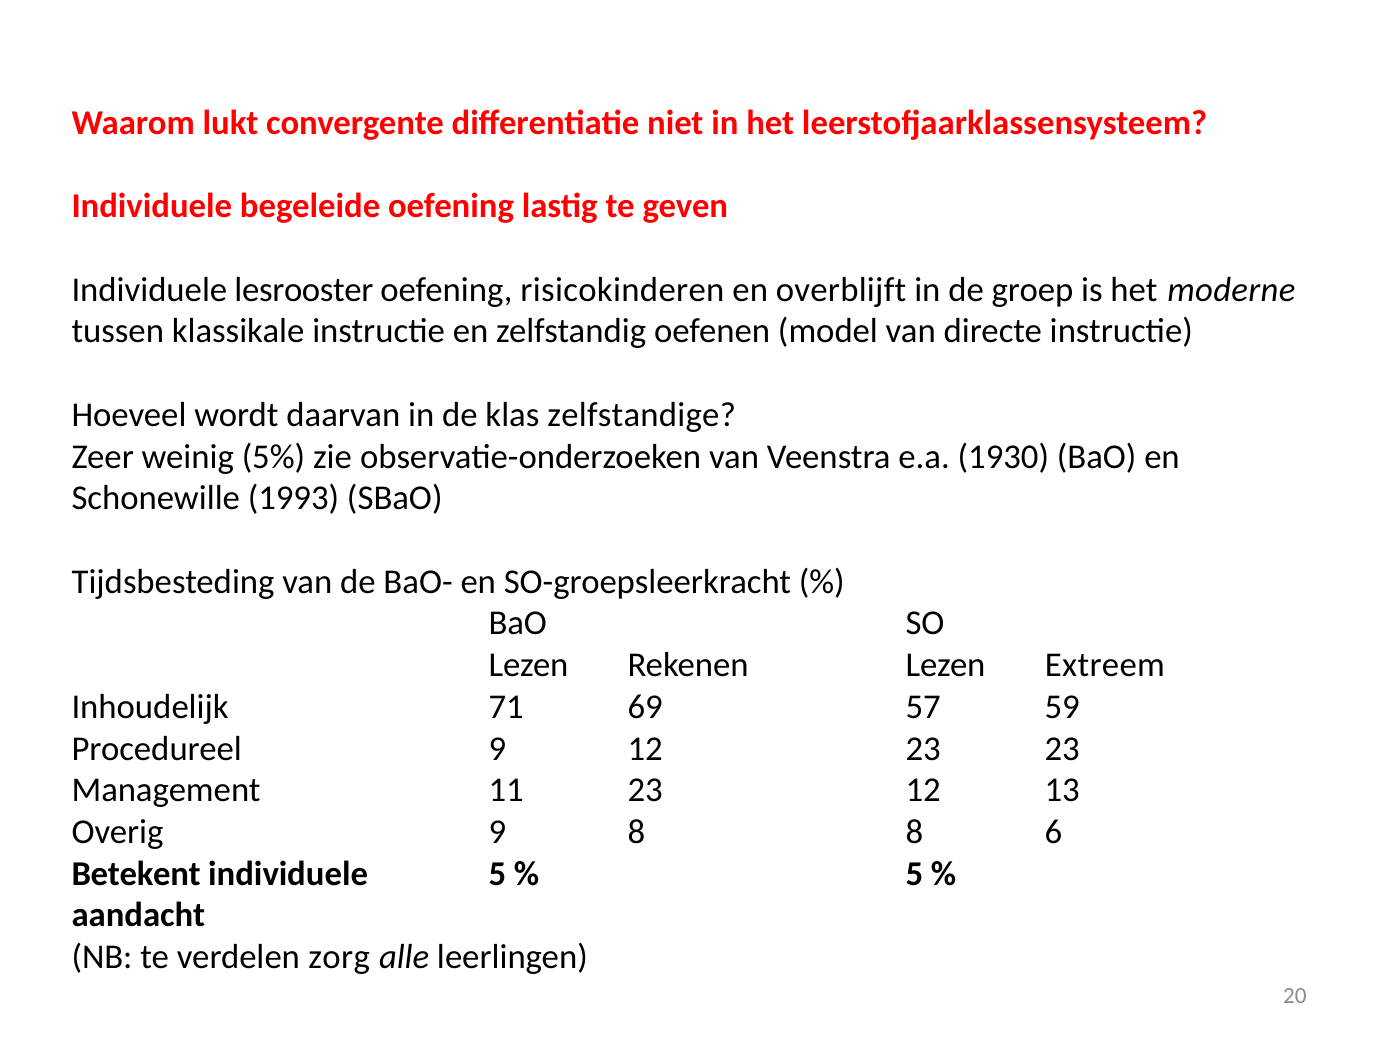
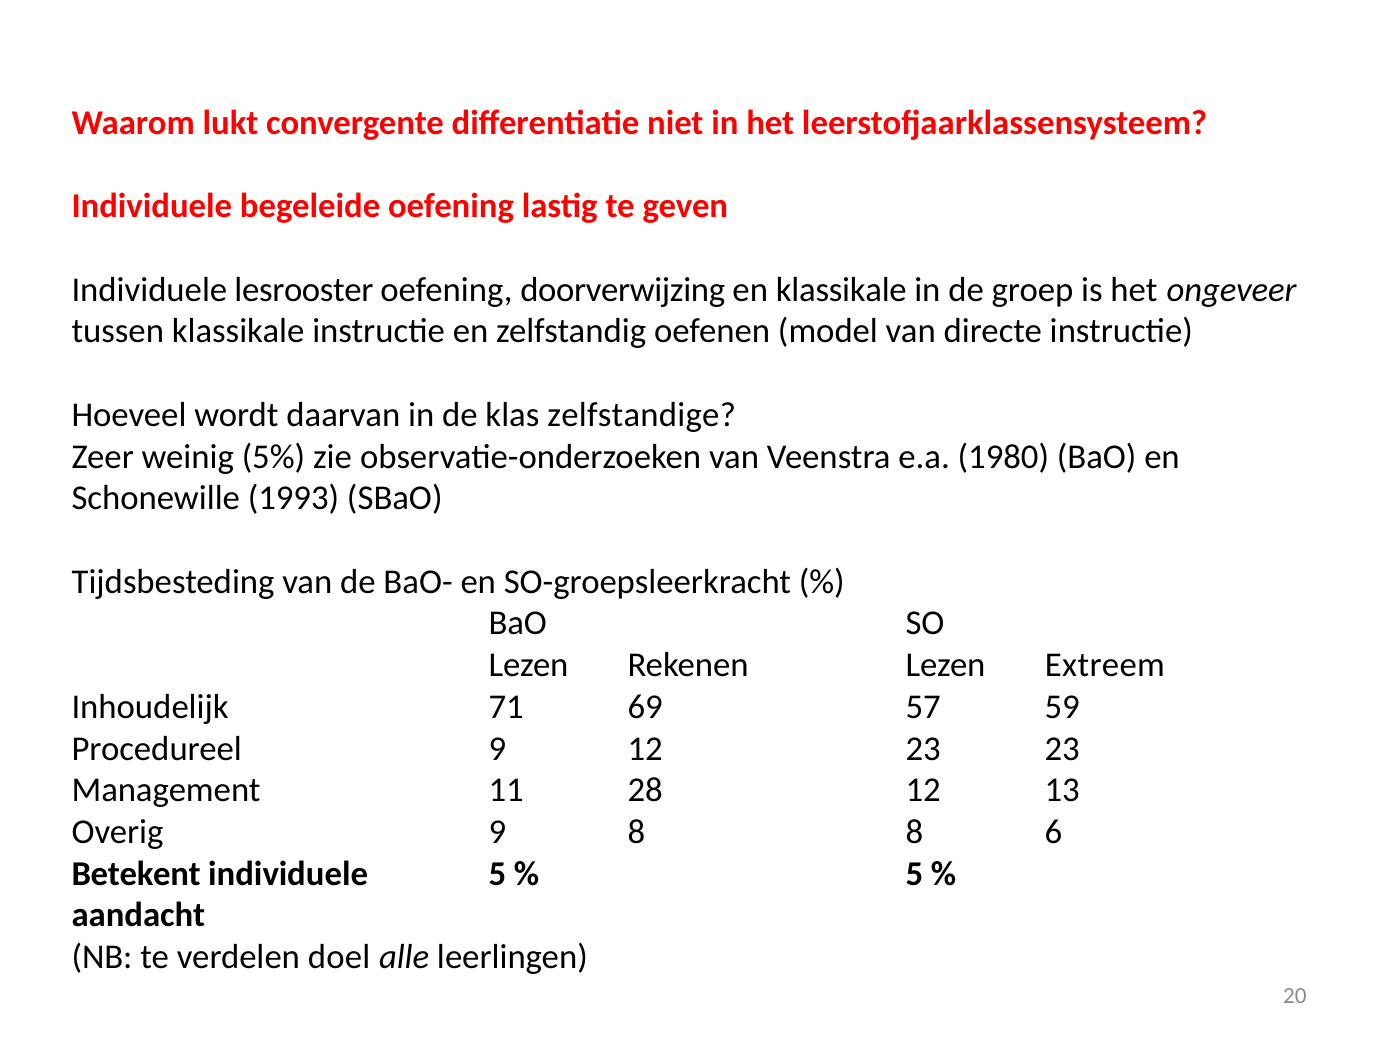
risicokinderen: risicokinderen -> doorverwijzing (623, 290)
en overblijft: overblijft -> klassikale (841, 290)
moderne: moderne -> ongeveer (1232, 290)
1930: 1930 -> 1980 (1003, 456)
11 23: 23 -> 28 (645, 790)
zorg: zorg -> doel (339, 957)
